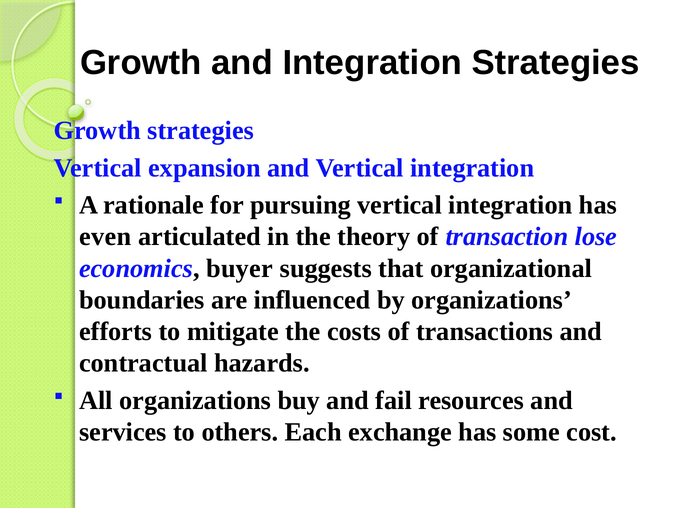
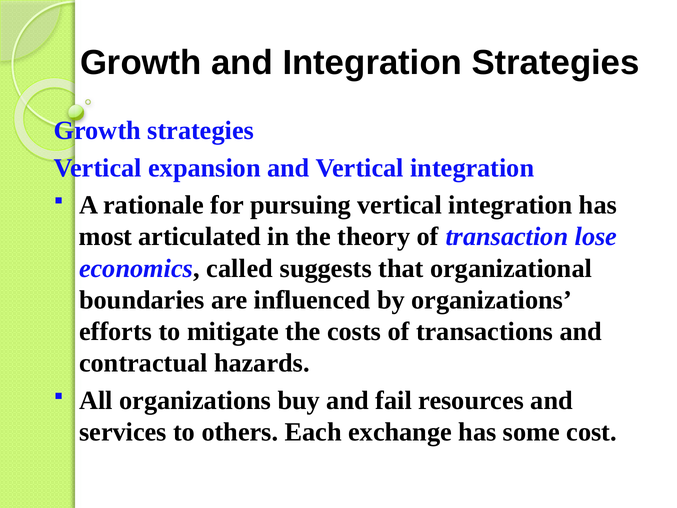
even: even -> most (106, 237)
buyer: buyer -> called (240, 268)
